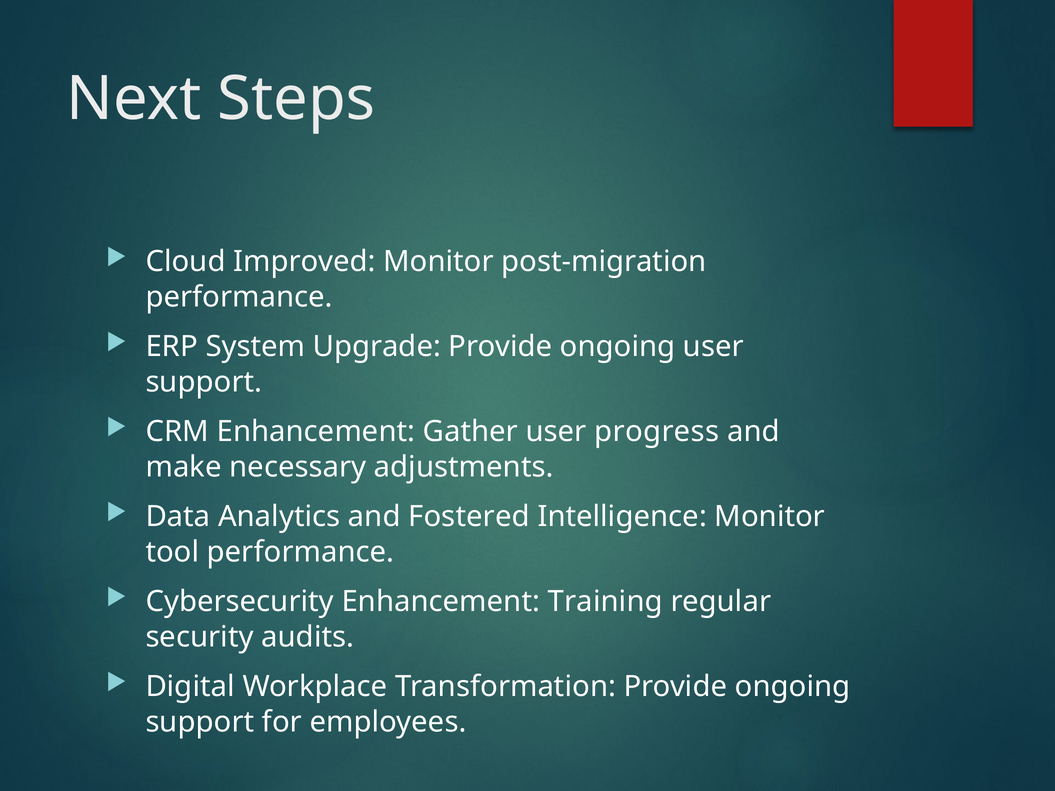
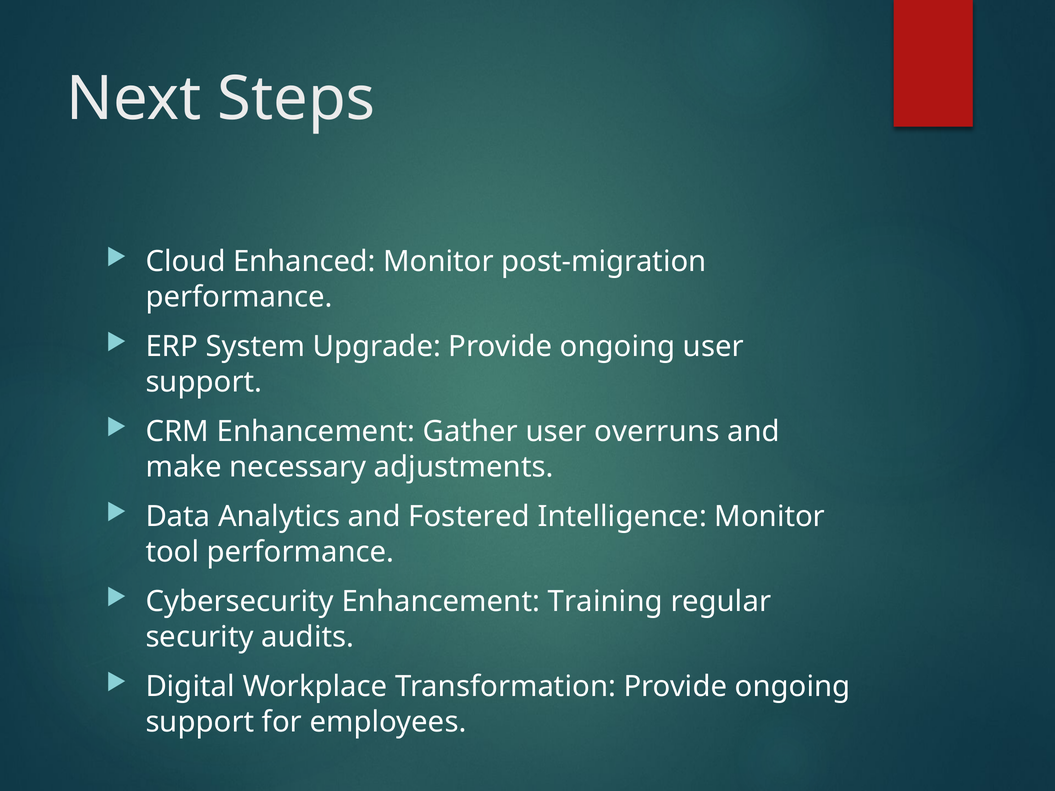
Improved: Improved -> Enhanced (304, 262)
progress: progress -> overruns (657, 432)
